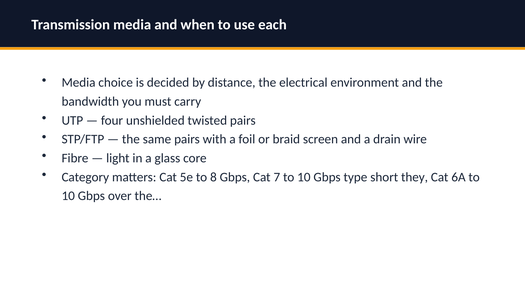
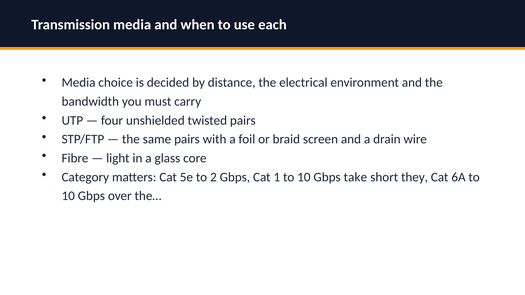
8: 8 -> 2 (213, 177)
7: 7 -> 1 (277, 177)
type: type -> take (355, 177)
